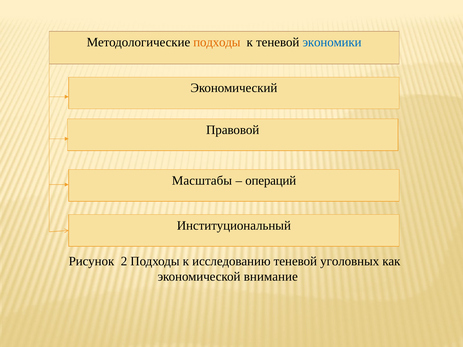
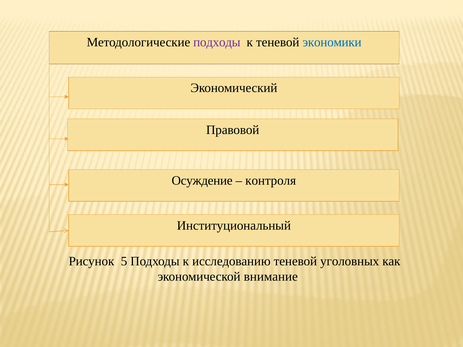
подходы colour: orange -> purple (217, 42)
Масштабы: Масштабы -> Осуждение (202, 181)
операций: операций -> контроля (271, 181)
2: 2 -> 5 (124, 261)
